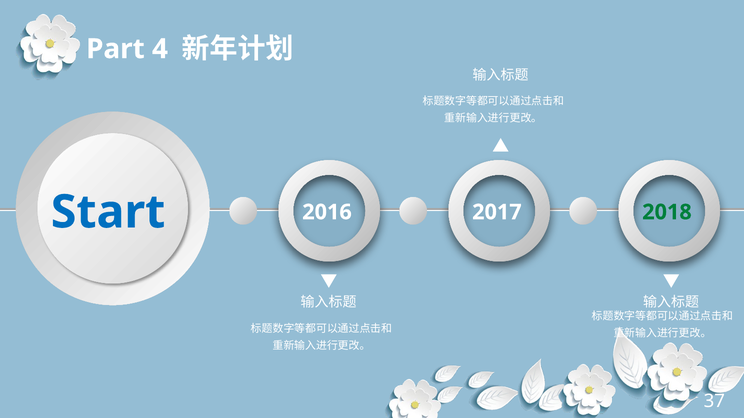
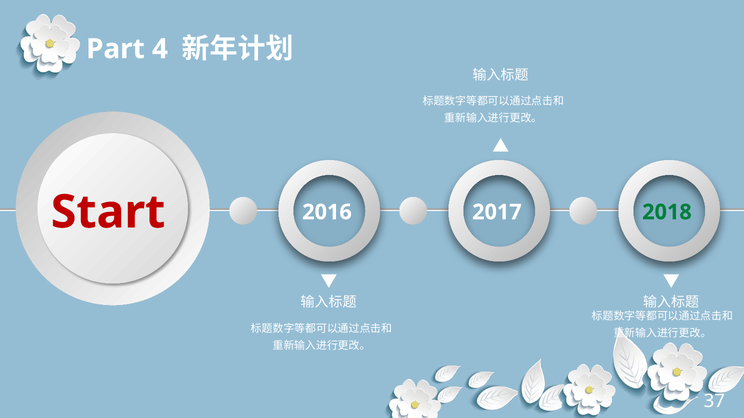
Start colour: blue -> red (108, 212)
